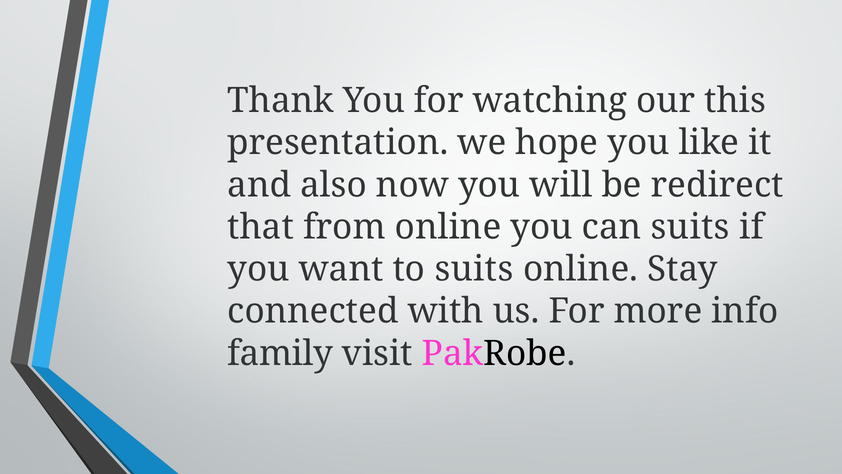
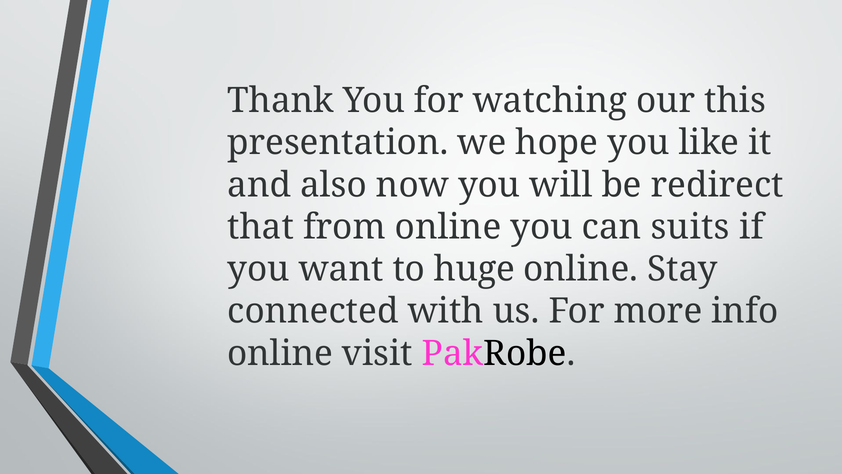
to suits: suits -> huge (474, 269)
family: family -> online (280, 353)
